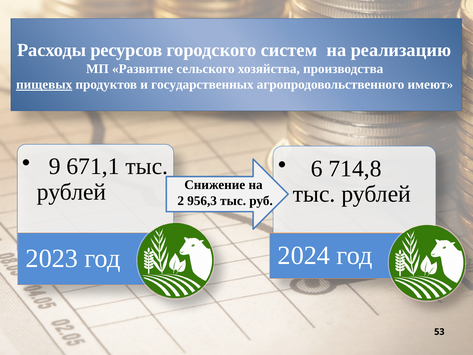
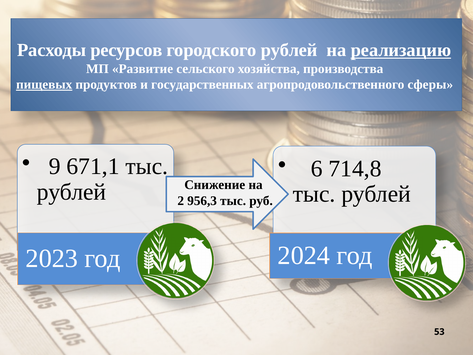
городского систем: систем -> рублей (289, 50)
реализацию underline: none -> present (401, 50)
имеют: имеют -> сферы (430, 85)
